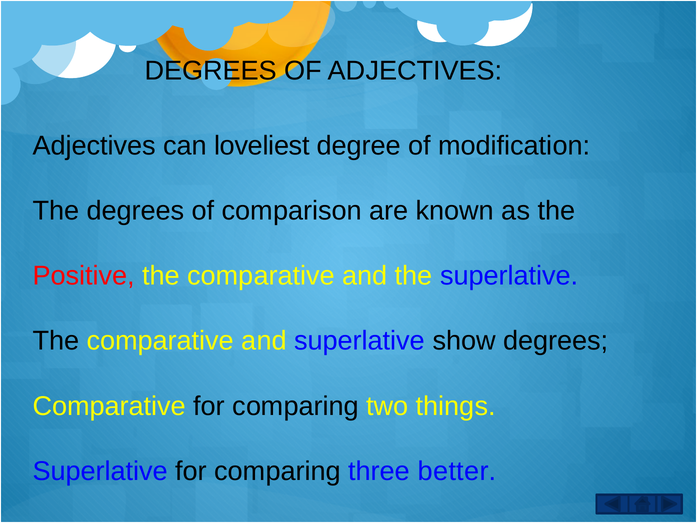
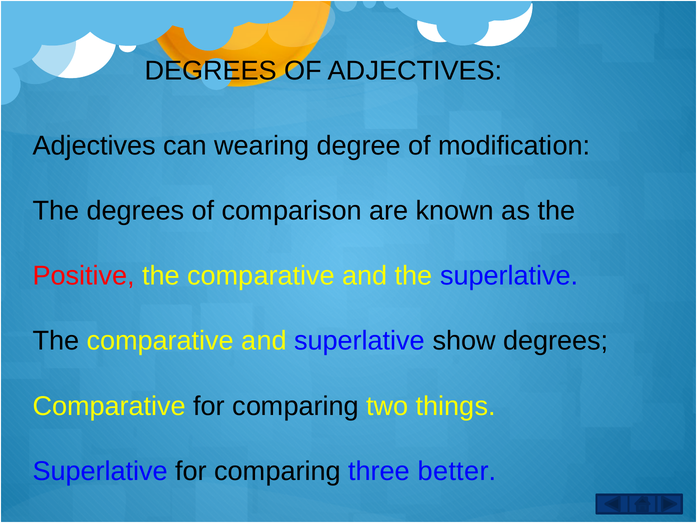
loveliest: loveliest -> wearing (262, 146)
